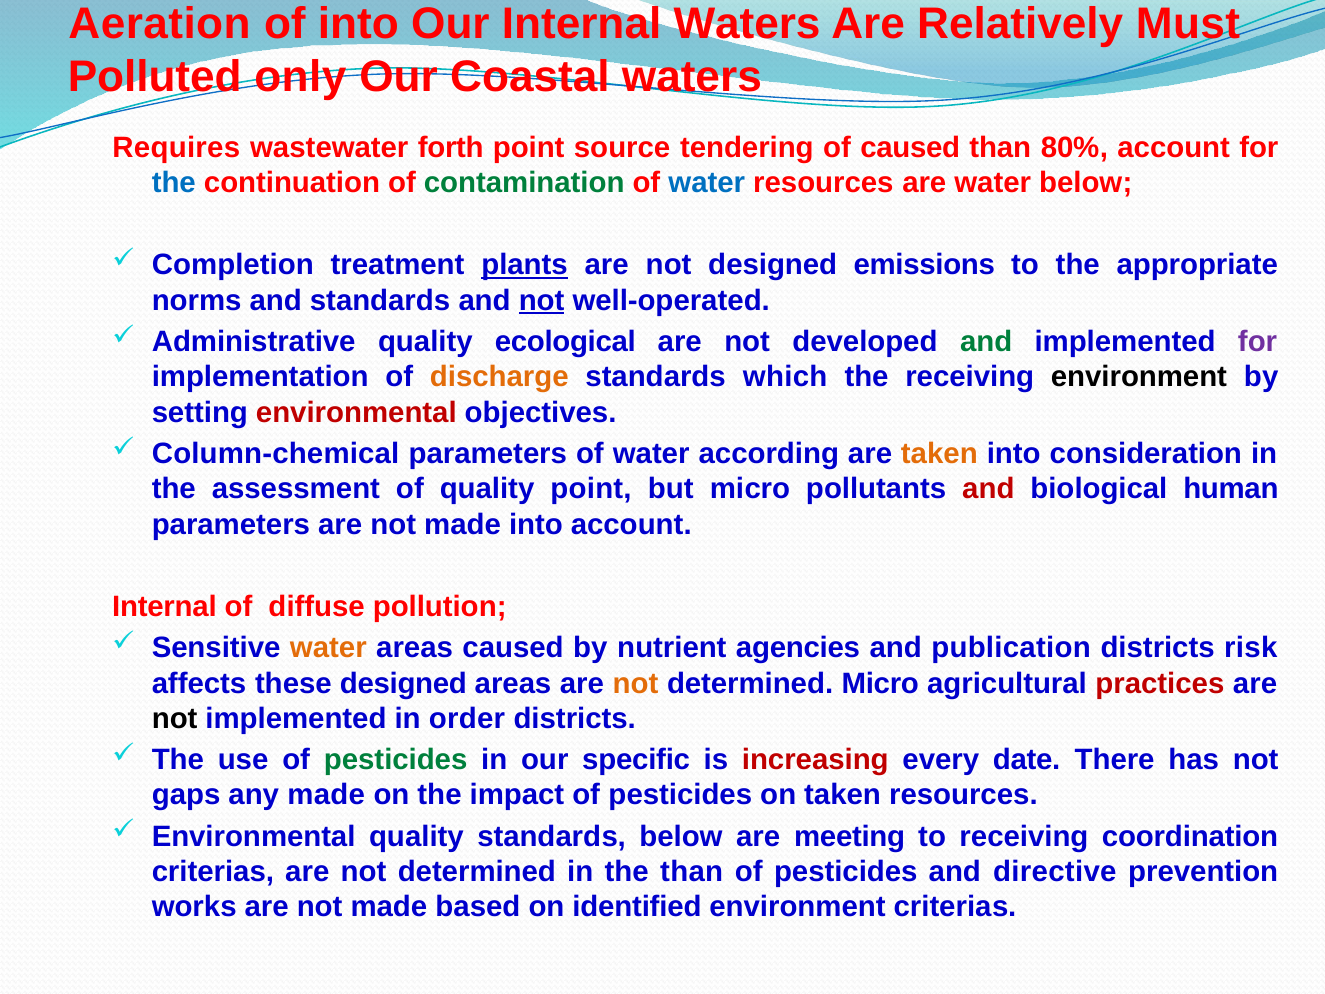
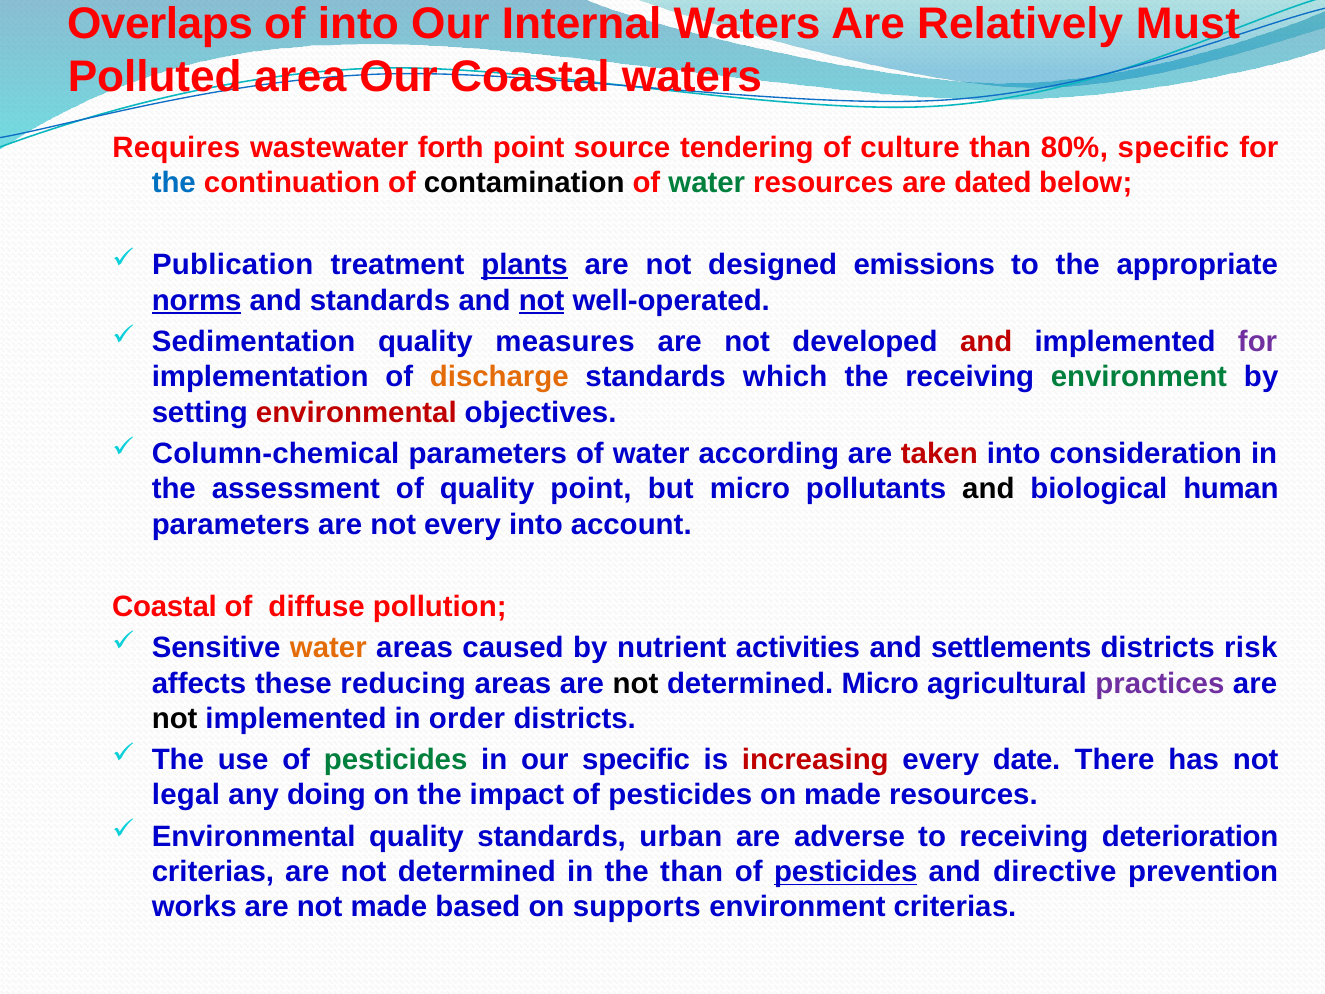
Aeration: Aeration -> Overlaps (160, 24)
only: only -> area (300, 77)
of caused: caused -> culture (910, 147)
80% account: account -> specific (1173, 147)
contamination colour: green -> black (524, 183)
water colour: blue -> green (707, 183)
are water: water -> dated (993, 183)
Completion: Completion -> Publication (233, 265)
norms underline: none -> present (197, 301)
Administrative: Administrative -> Sedimentation (254, 342)
ecological: ecological -> measures (565, 342)
and colour: green -> red (986, 342)
environment colour: black -> green (1139, 377)
taken colour: orange -> red (939, 454)
and colour: red -> black (988, 489)
parameters are not made: made -> every (463, 524)
Internal: Internal -> Coastal (164, 607)
agencies: agencies -> activities (798, 648)
publication: publication -> settlements (1011, 648)
these designed: designed -> reducing (403, 683)
not colour: orange -> black (636, 683)
practices colour: red -> purple (1160, 683)
gaps: gaps -> legal (186, 795)
any made: made -> doing (326, 795)
on taken: taken -> made (843, 795)
standards below: below -> urban (681, 836)
meeting: meeting -> adverse (849, 836)
coordination: coordination -> deterioration (1190, 836)
pesticides underline: none -> present (846, 872)
identified: identified -> supports (637, 907)
